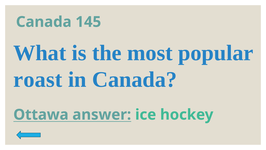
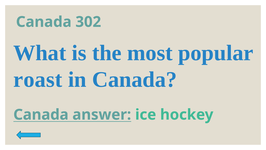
145: 145 -> 302 (88, 22)
Ottawa: Ottawa -> Canada (41, 114)
